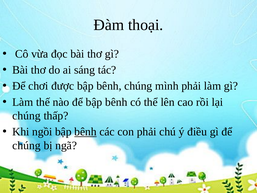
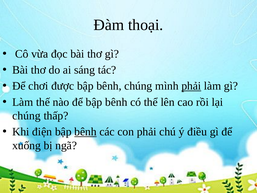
phải underline: none -> present (191, 86)
ngồi: ngồi -> điện (42, 132)
chúng: chúng -> xuống (26, 145)
